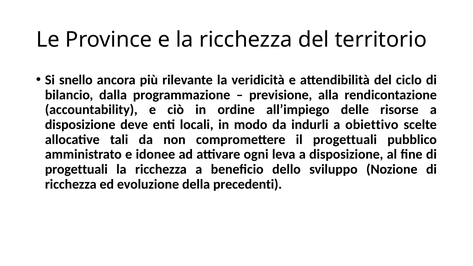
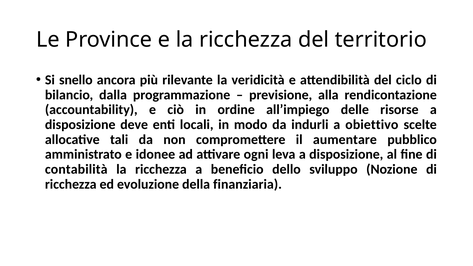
il progettuali: progettuali -> aumentare (345, 140)
progettuali: progettuali -> contabilità (76, 169)
precedenti: precedenti -> finanziaria (248, 184)
